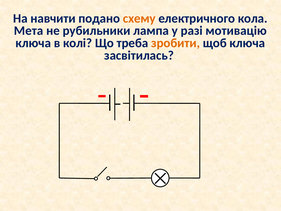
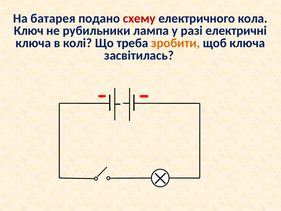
навчити: навчити -> батарея (53, 18)
схему colour: orange -> red (139, 18)
Мета: Мета -> Ключ (29, 31)
мотивацію: мотивацію -> електричні (236, 31)
